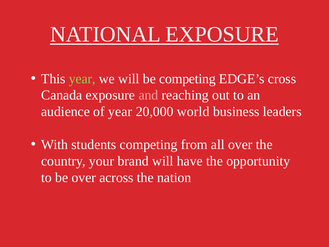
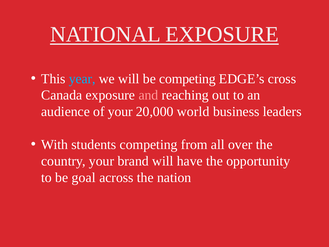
year colour: light green -> light blue (82, 79)
of year: year -> your (120, 112)
be over: over -> goal (84, 177)
